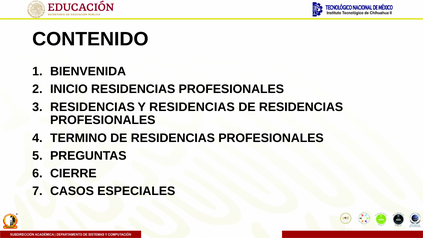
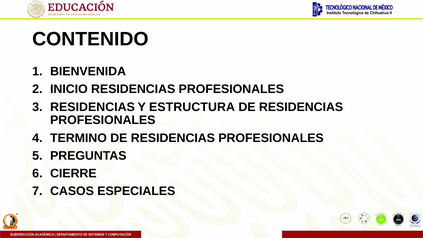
Y RESIDENCIAS: RESIDENCIAS -> ESTRUCTURA (192, 107)
